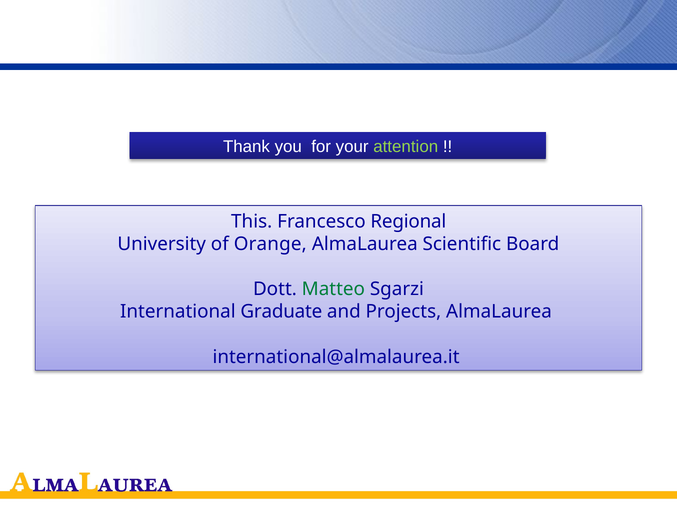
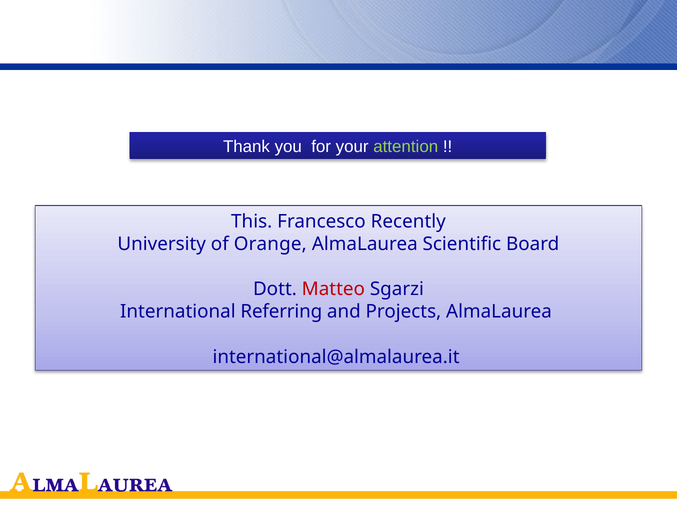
Regional: Regional -> Recently (408, 221)
Matteo colour: green -> red (333, 289)
Graduate: Graduate -> Referring (281, 312)
